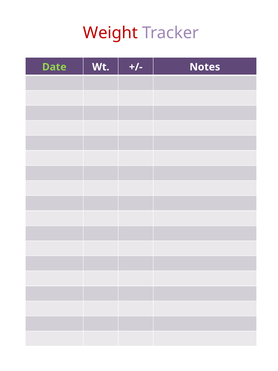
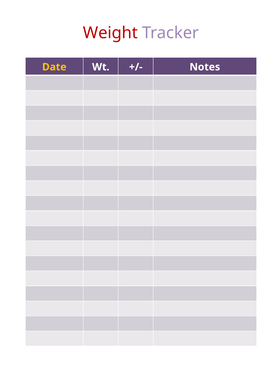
Date colour: light green -> yellow (54, 67)
